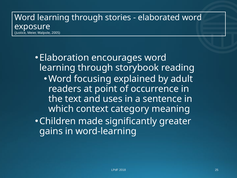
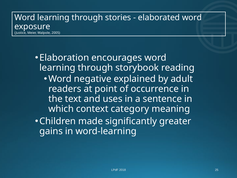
focusing: focusing -> negative (93, 79)
